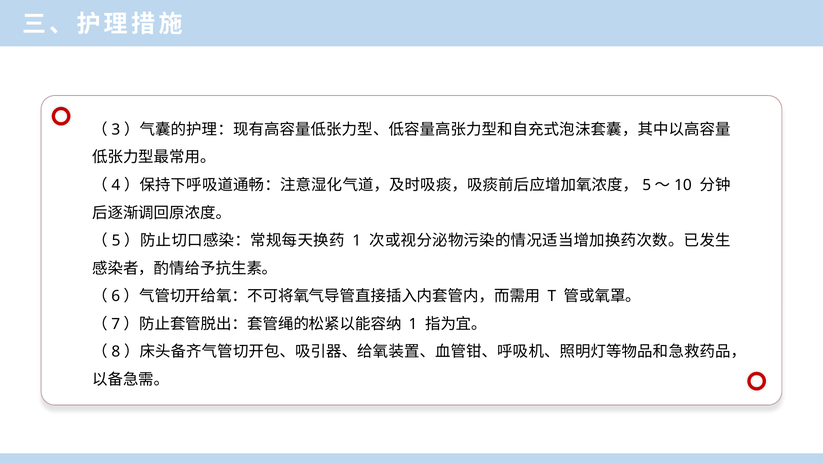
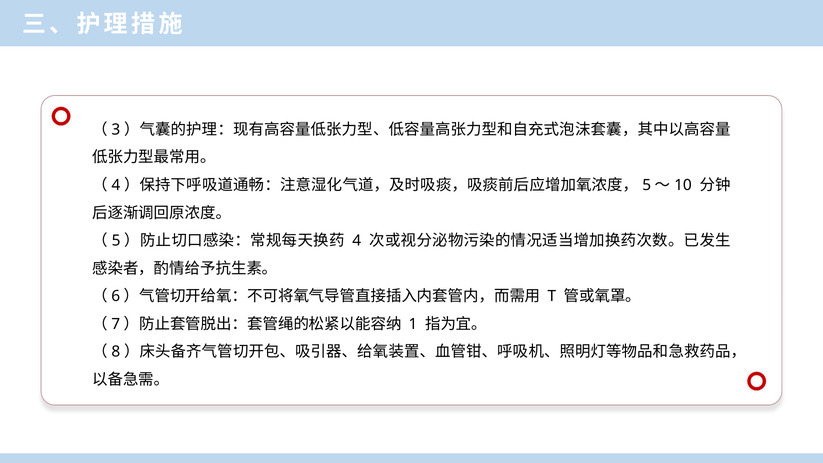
1: 1 -> 4 (357, 241)
